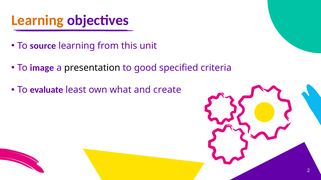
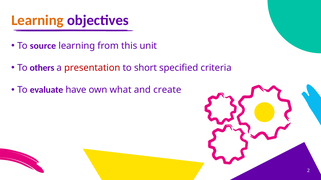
image: image -> others (42, 68)
presentation colour: black -> red (92, 68)
good: good -> short (145, 68)
least: least -> have (76, 90)
